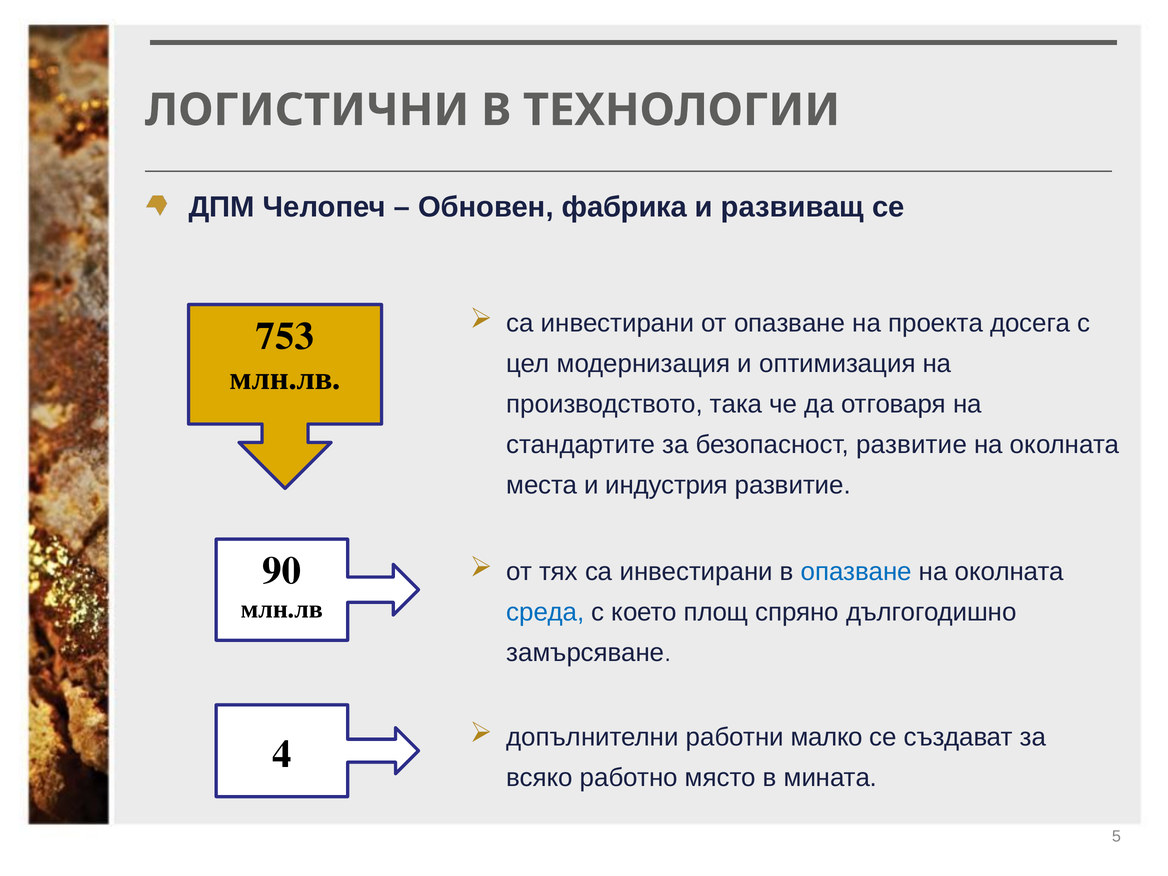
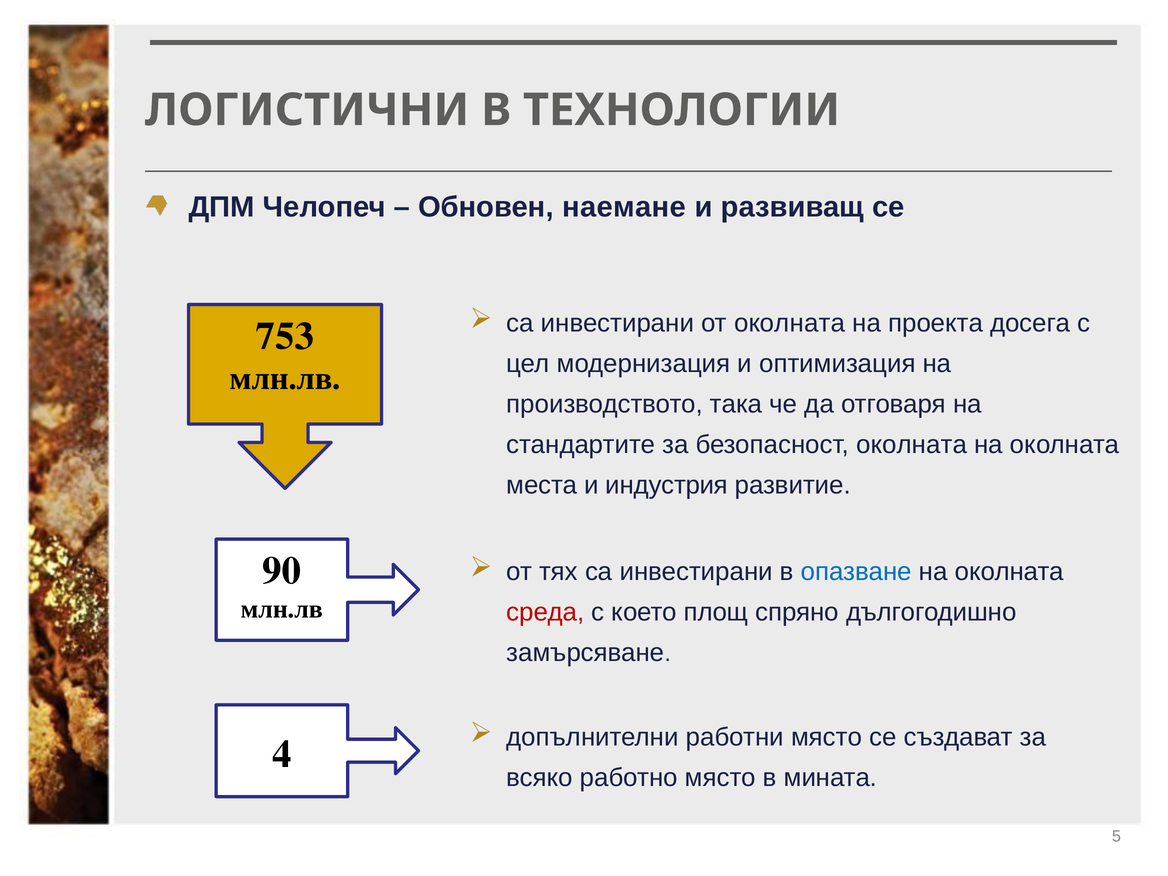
фабрика: фабрика -> наемане (624, 207)
от опазване: опазване -> околната (790, 323)
безопасност развитие: развитие -> околната (912, 445)
среда colour: blue -> red (545, 612)
работни малко: малко -> място (827, 737)
